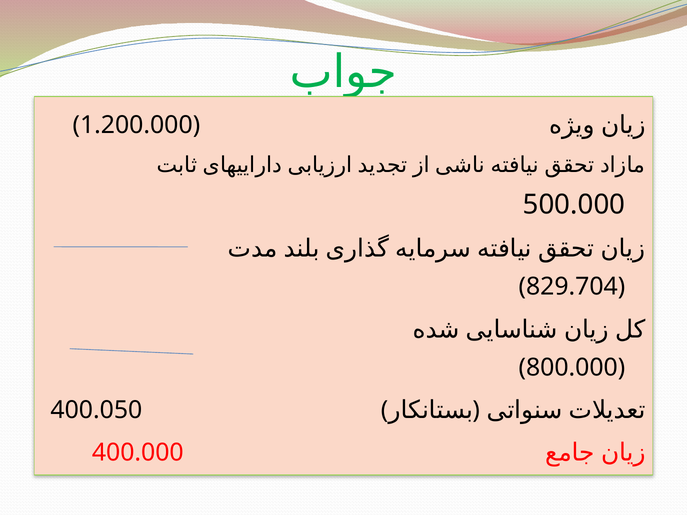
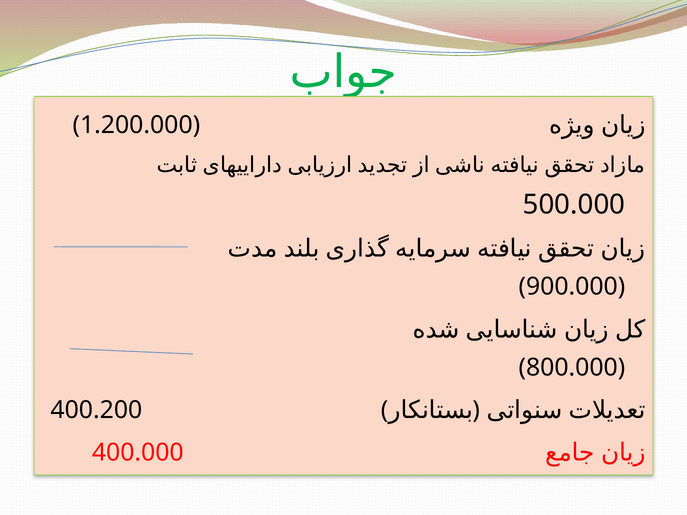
829.704: 829.704 -> 900.000 (572, 287)
400.050: 400.050 -> 400.200 (96, 410)
